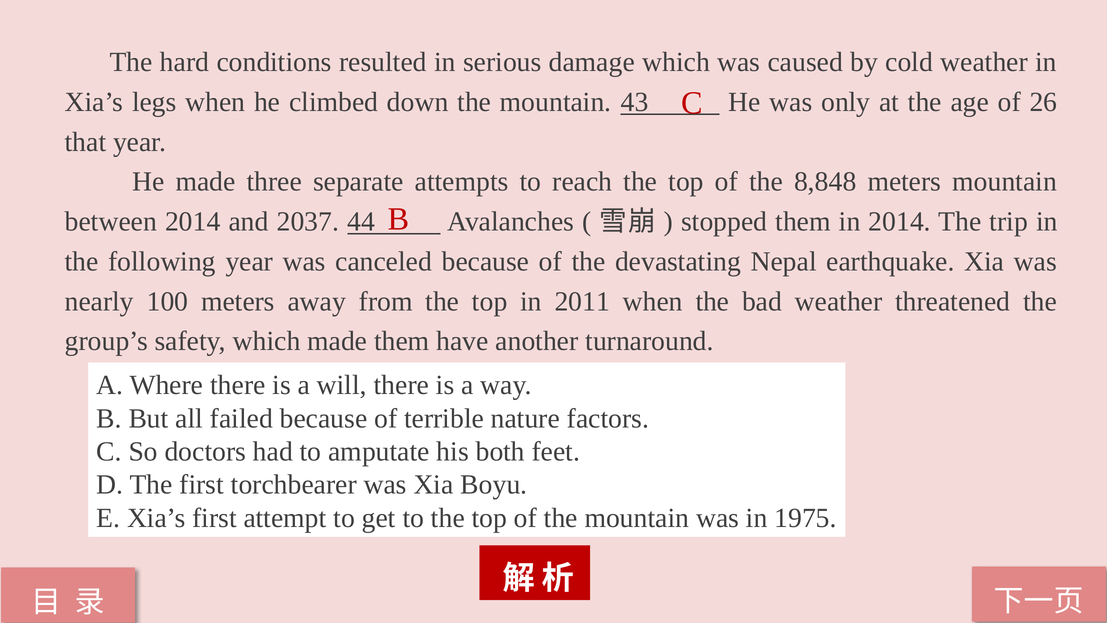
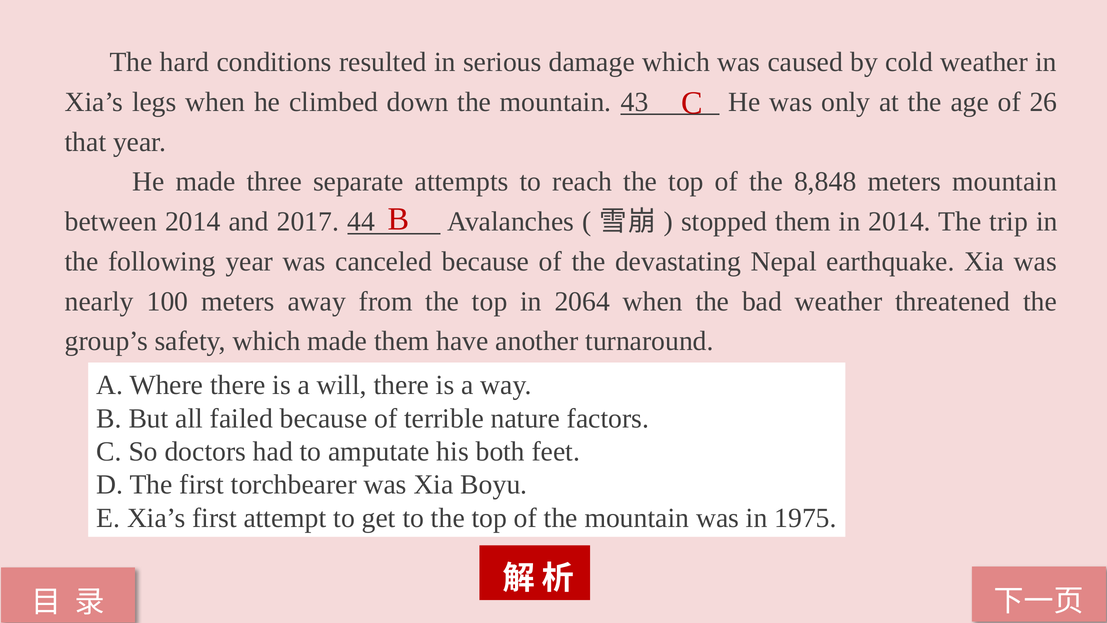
2037: 2037 -> 2017 (308, 222)
2011: 2011 -> 2064 (582, 301)
